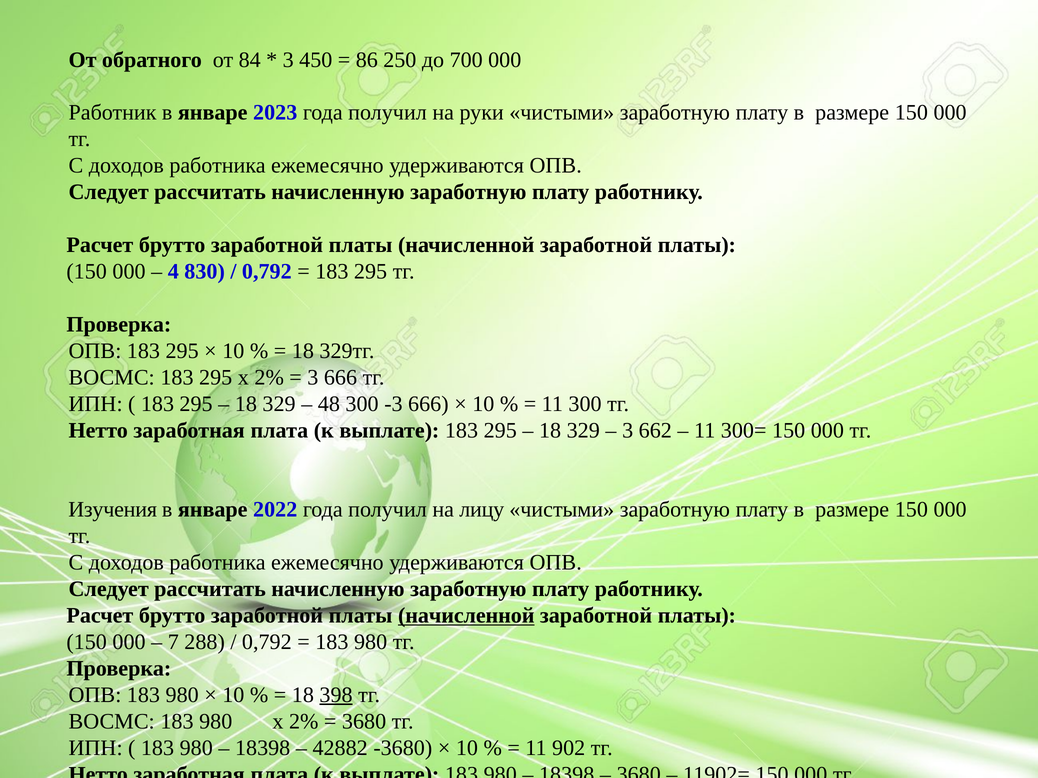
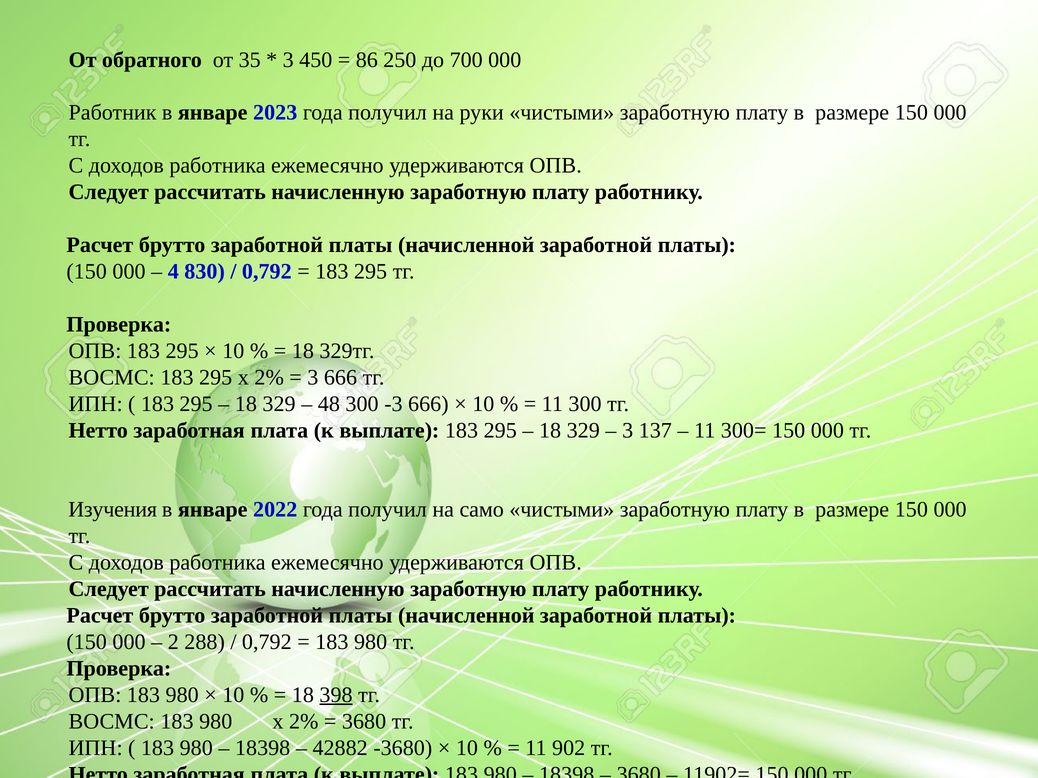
84: 84 -> 35 (250, 60)
662: 662 -> 137 (655, 431)
лицу: лицу -> само (482, 510)
начисленной underline: present -> none (466, 616)
7: 7 -> 2 (173, 642)
